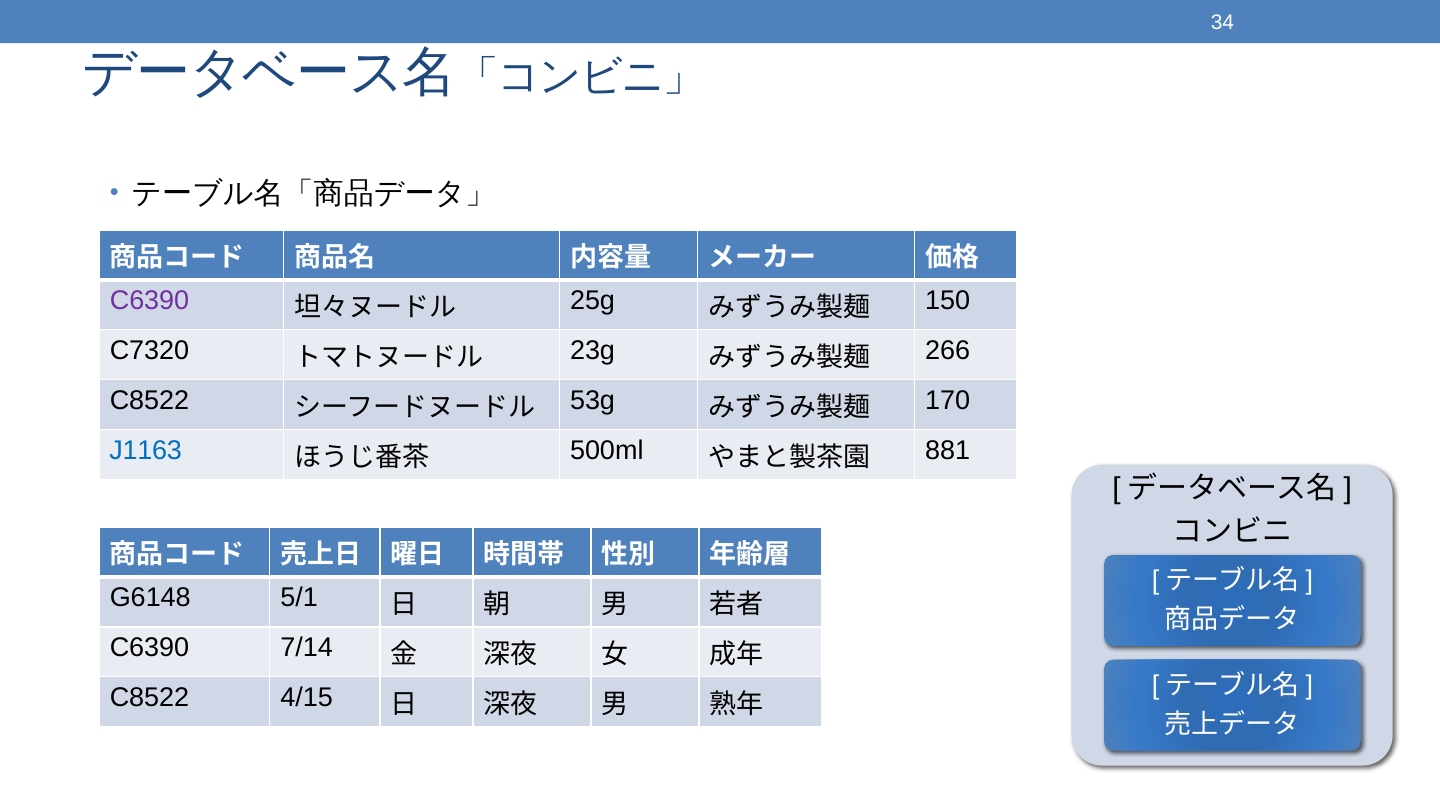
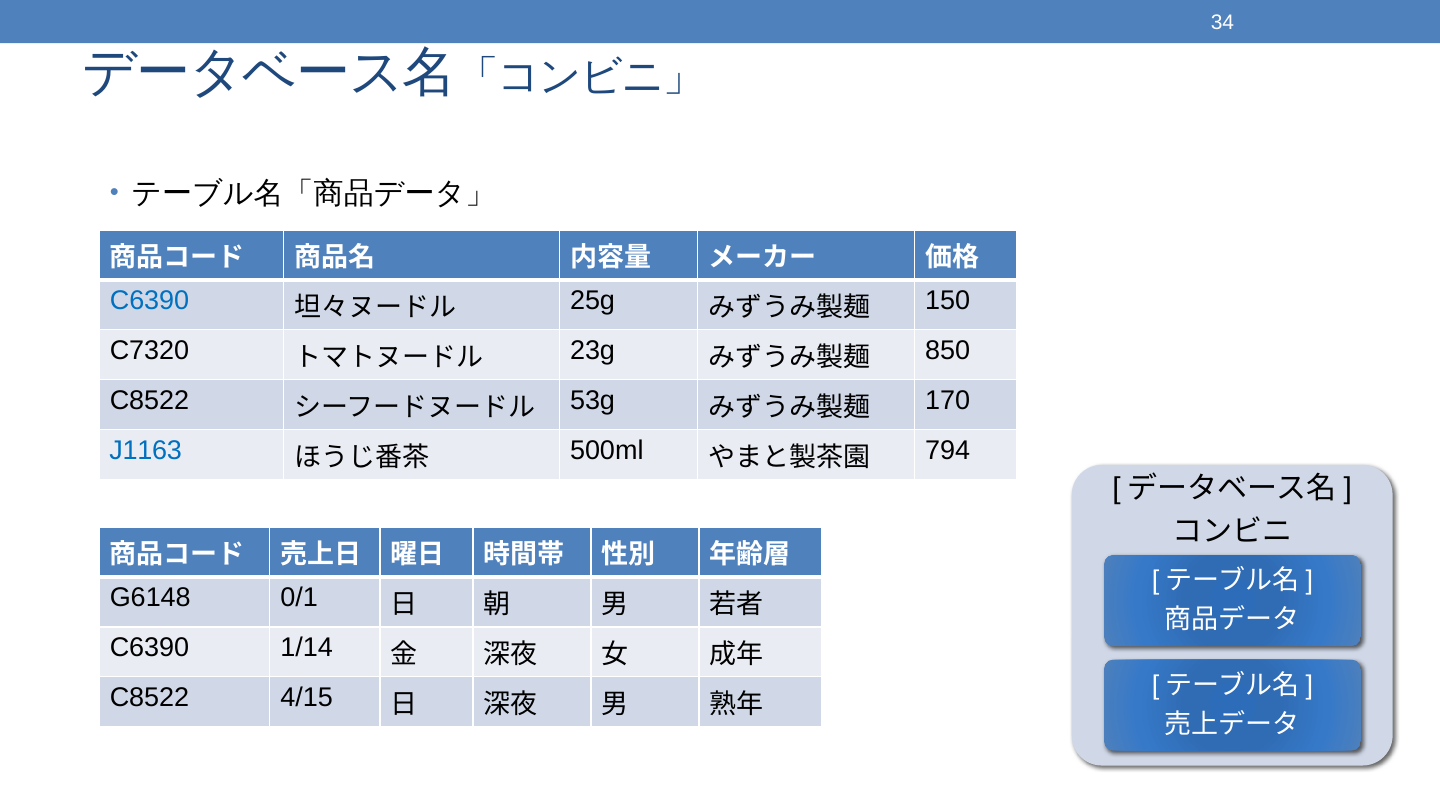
C6390 colour: purple -> blue (150, 301)
266: 266 -> 850 (948, 351)
881: 881 -> 794 (948, 451)
5/1: 5/1 -> 0/1 (299, 598)
7/14: 7/14 -> 1/14 (307, 648)
